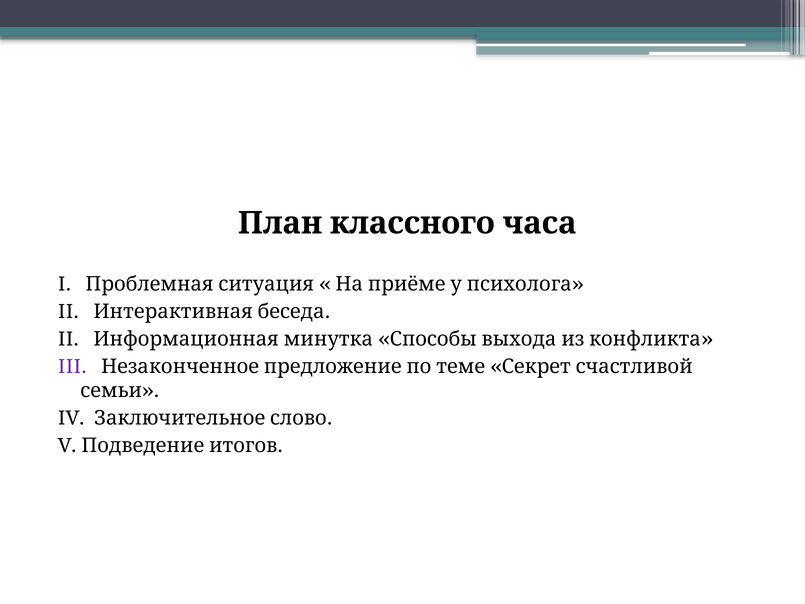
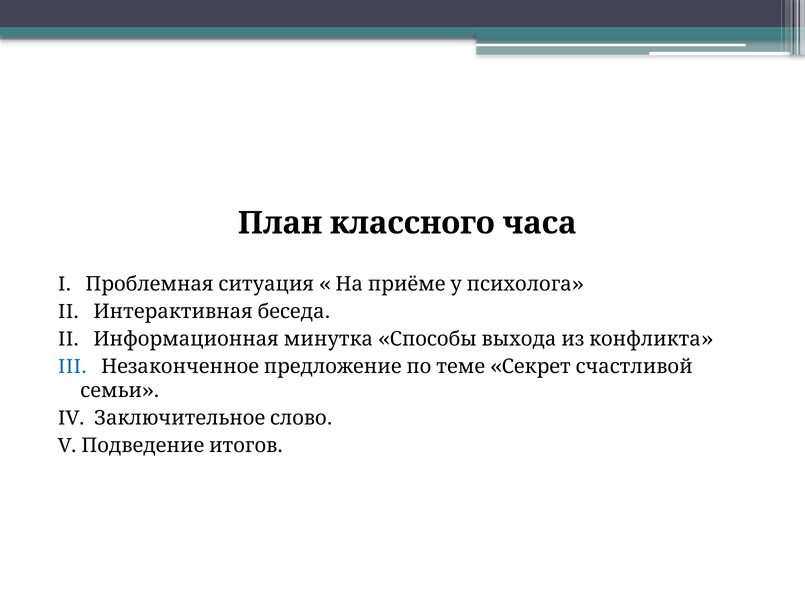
III colour: purple -> blue (72, 366)
